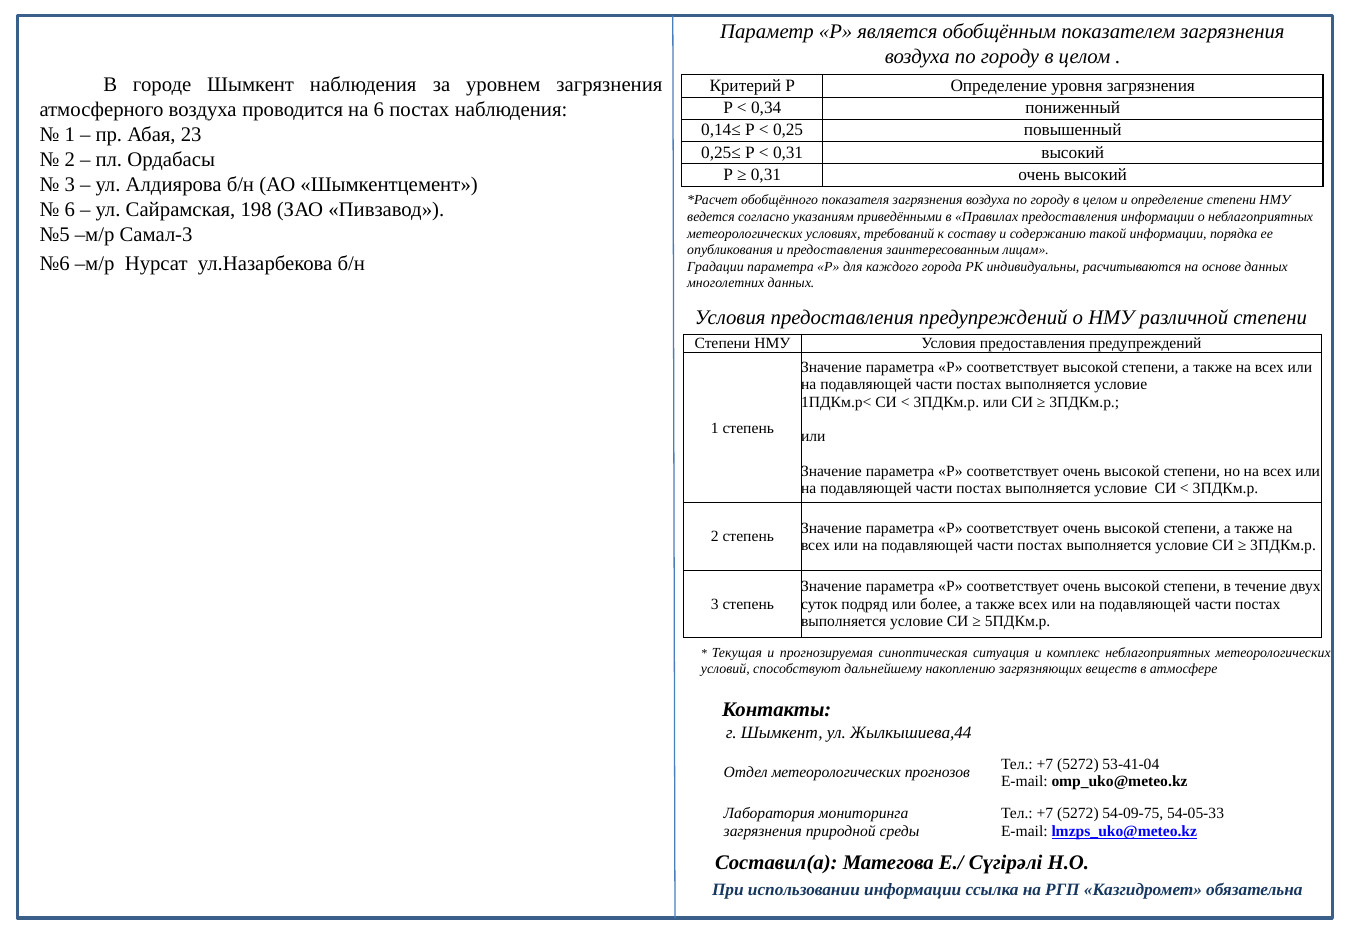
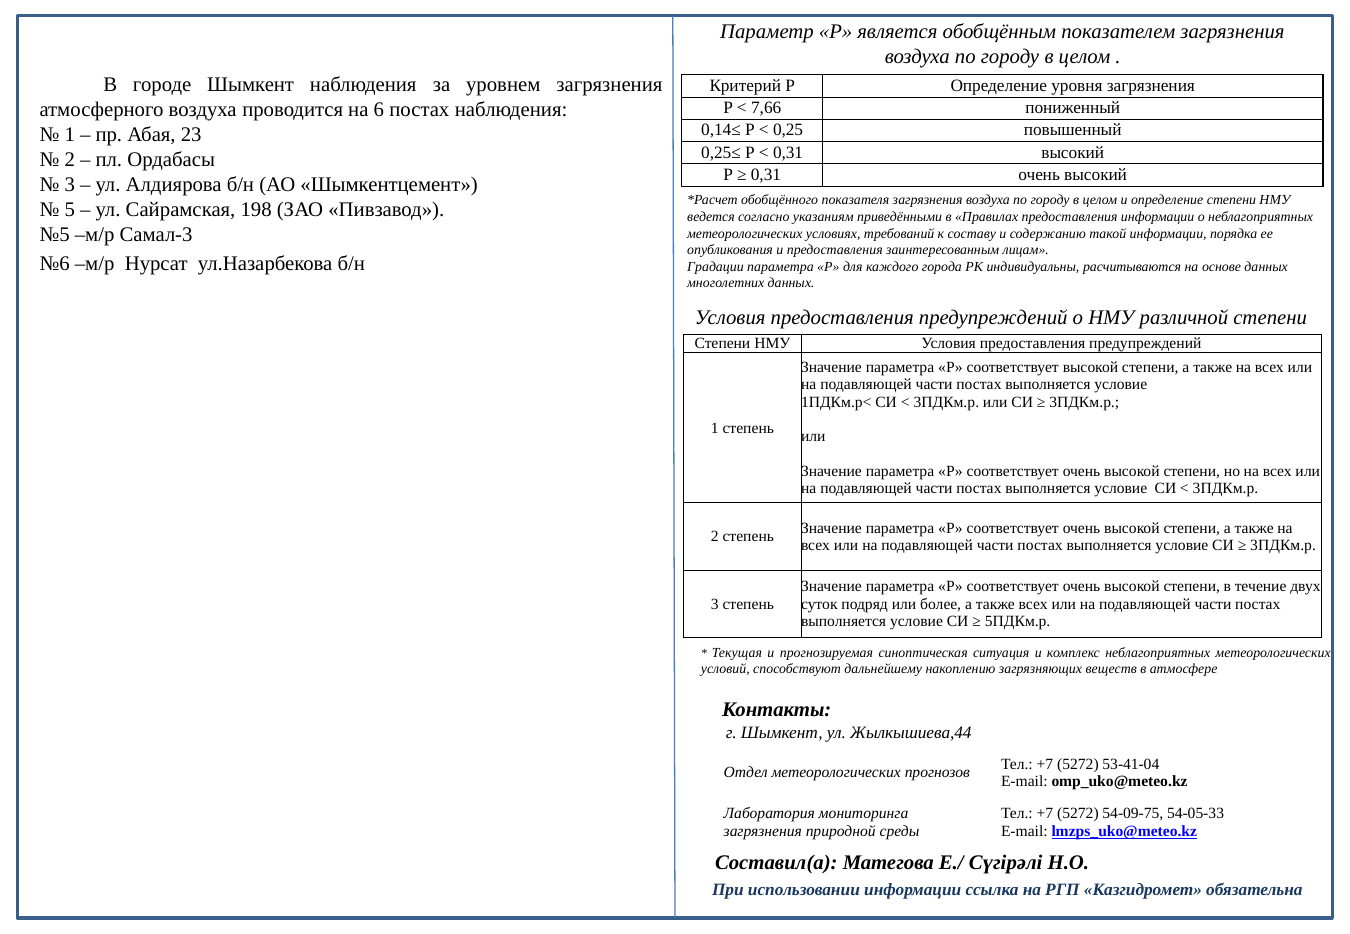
0,34: 0,34 -> 7,66 (766, 108)
6: 6 -> 5 (70, 210)
